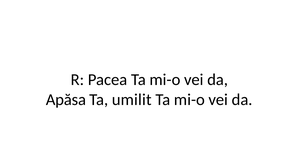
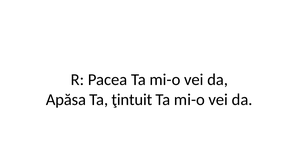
umilit: umilit -> ţintuit (132, 100)
